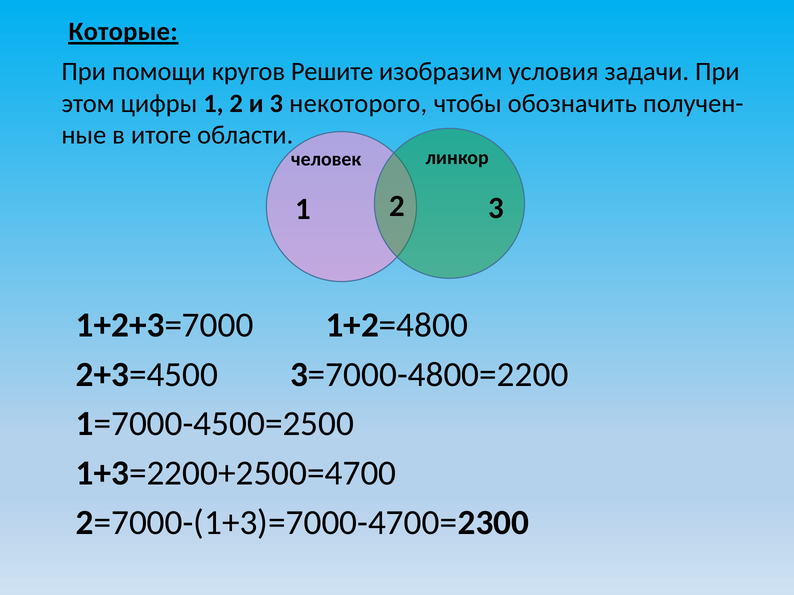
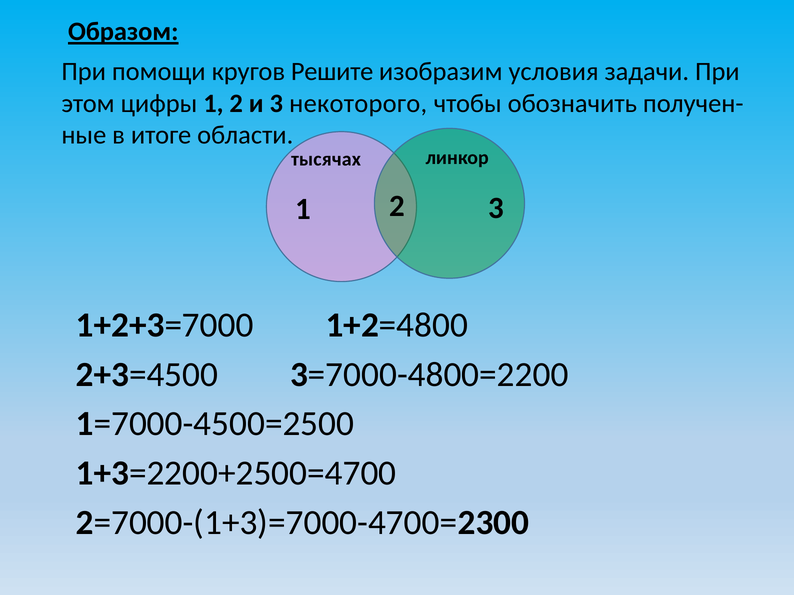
Которые: Которые -> Образом (123, 32)
человек: человек -> тысячах (326, 160)
